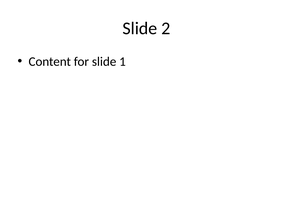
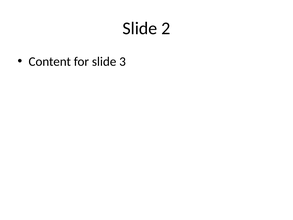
1: 1 -> 3 (123, 61)
